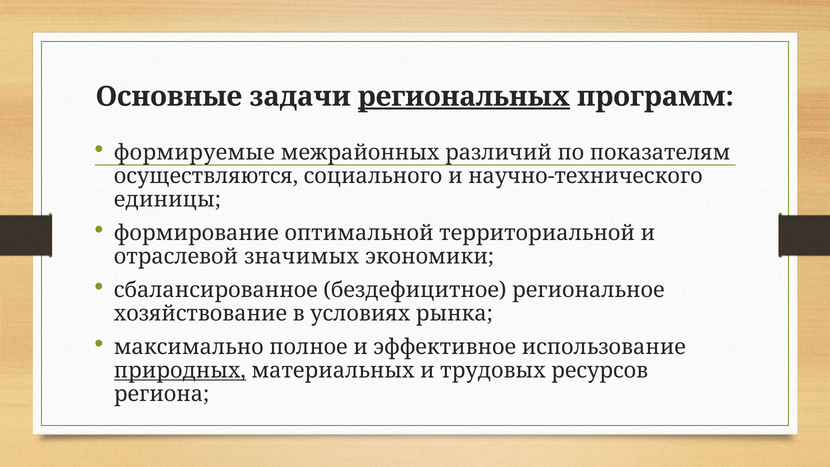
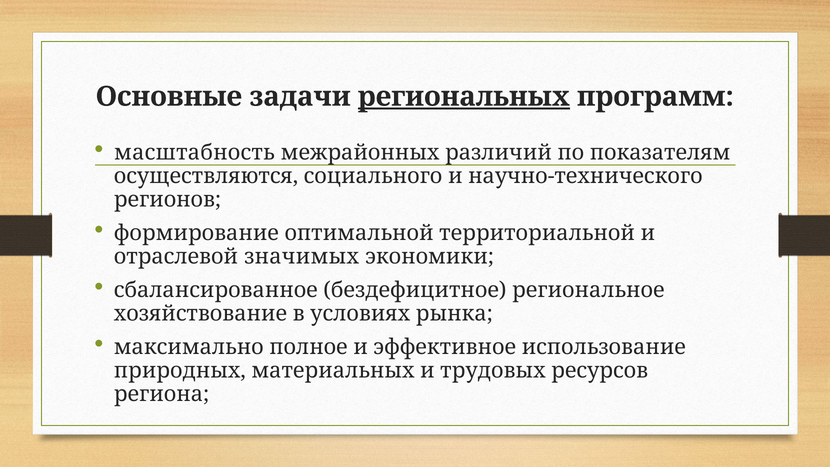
формируемые: формируемые -> масштабность (194, 153)
единицы: единицы -> регионов (167, 199)
природных underline: present -> none (180, 371)
